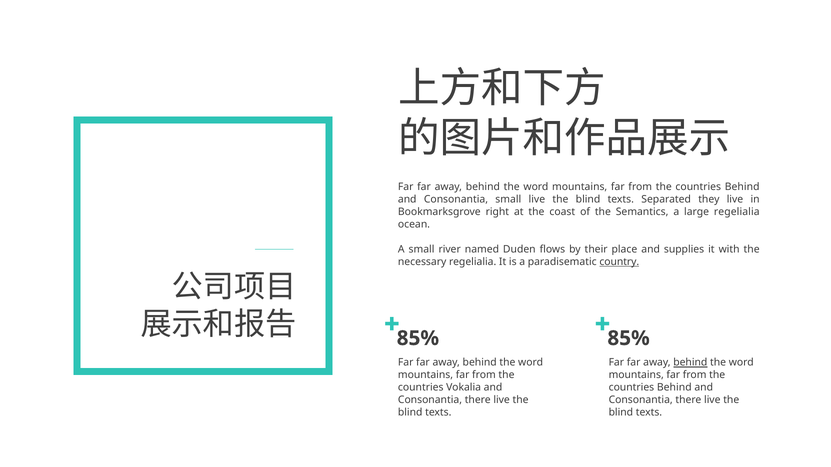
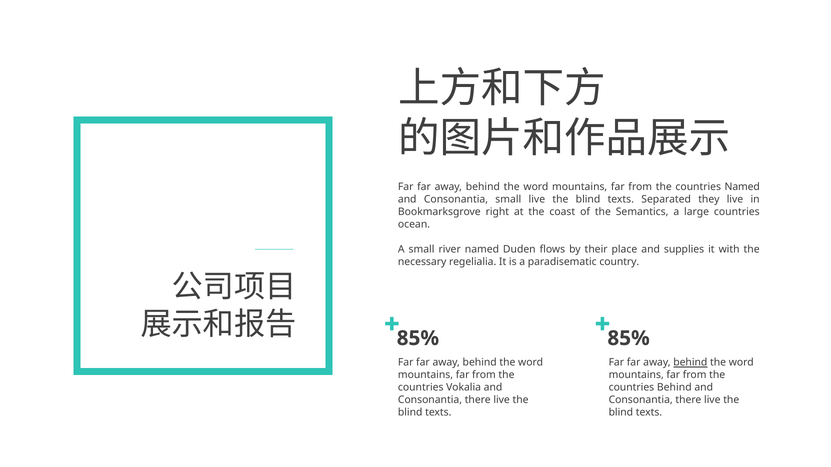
Behind: Behind -> Named (742, 187)
large regelialia: regelialia -> countries (737, 212)
country underline: present -> none (619, 262)
